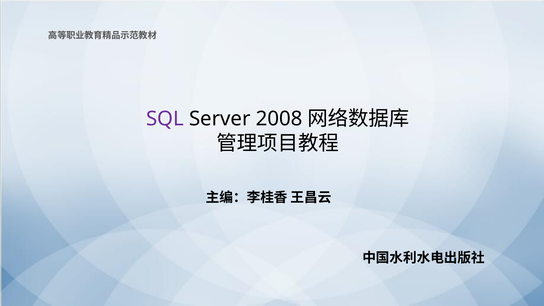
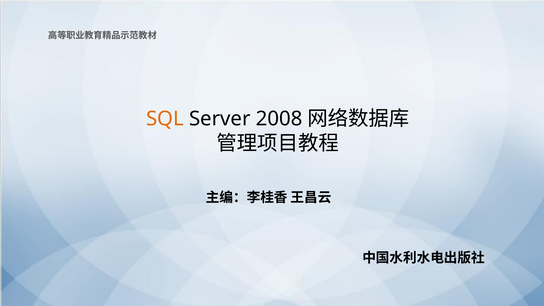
SQL colour: purple -> orange (165, 119)
